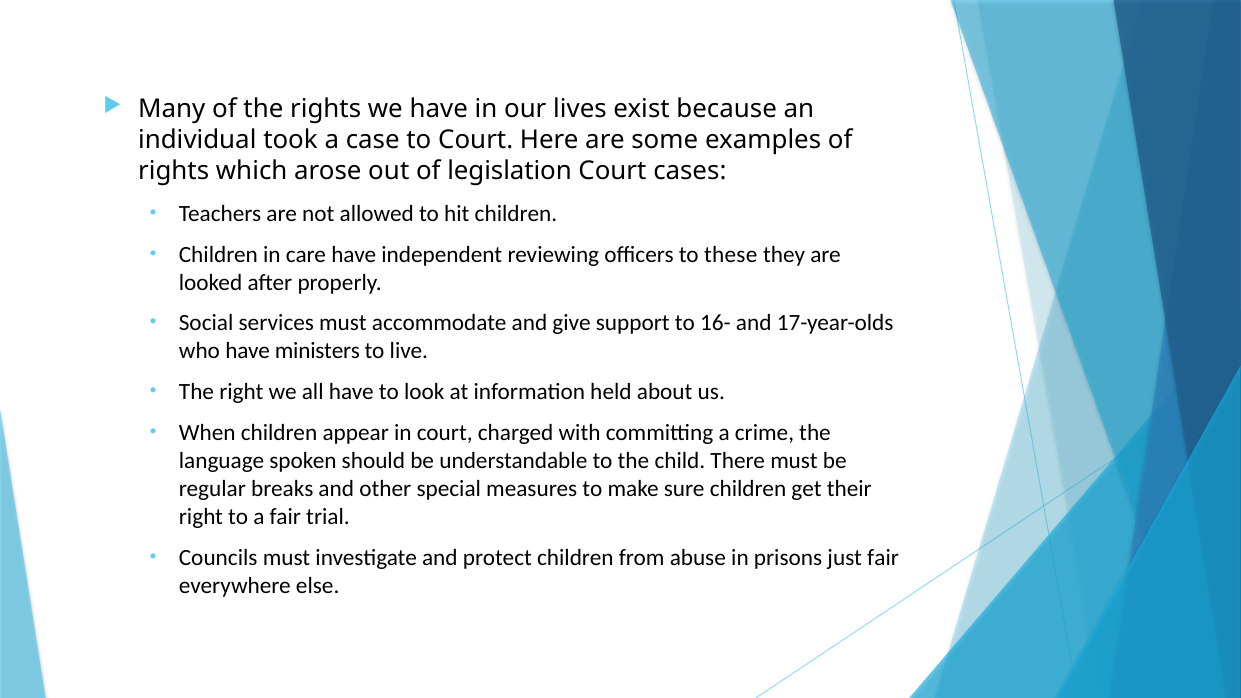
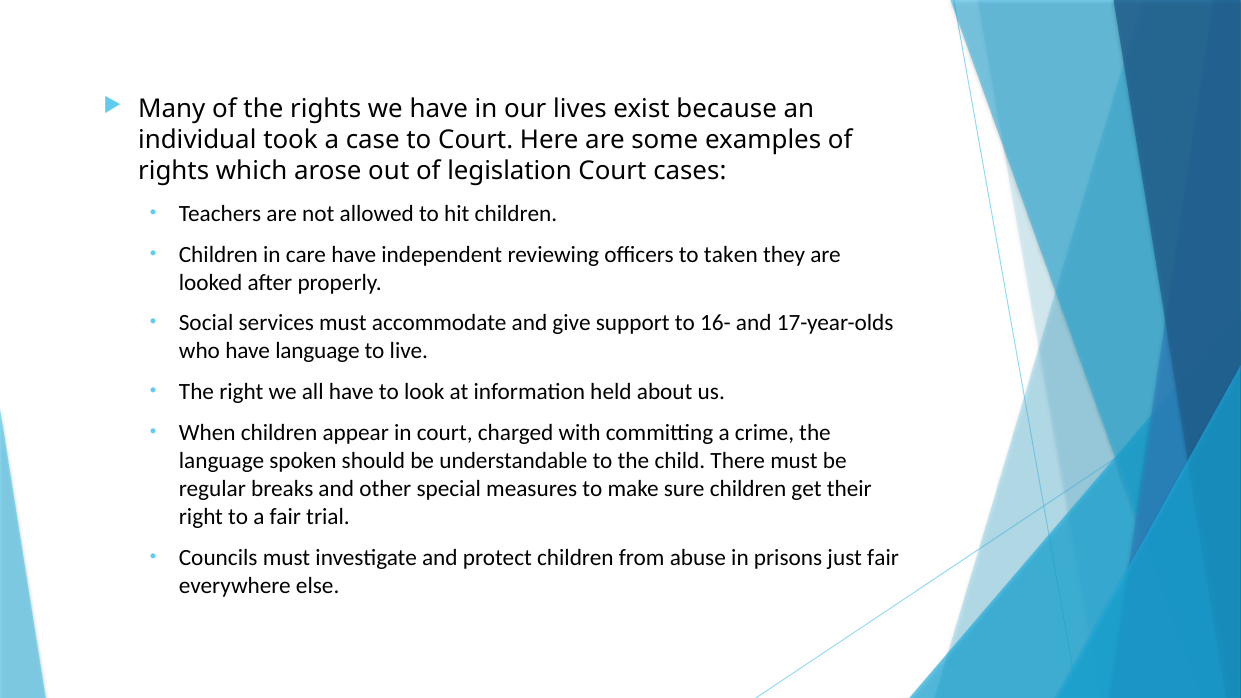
these: these -> taken (731, 254)
have ministers: ministers -> language (317, 351)
